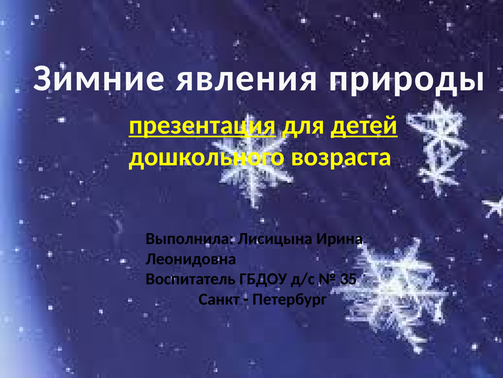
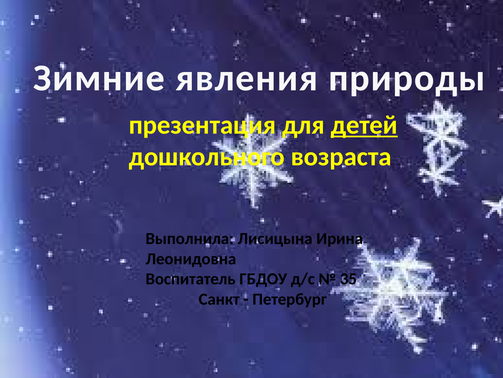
презентация underline: present -> none (202, 125)
